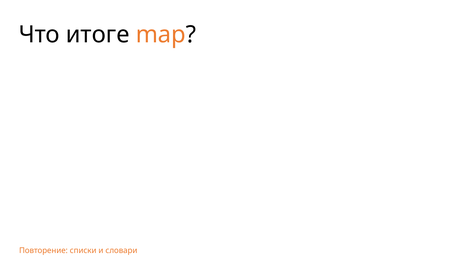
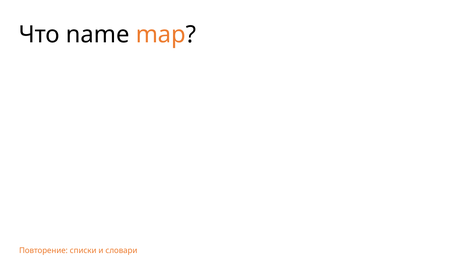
итоге: итоге -> name (98, 35)
